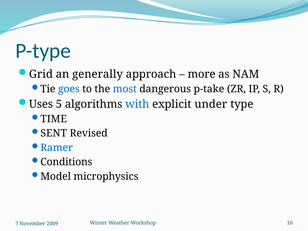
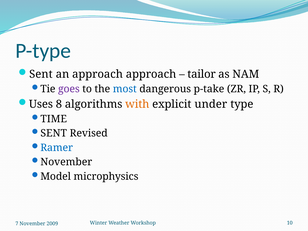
Grid: Grid -> Sent (41, 74)
an generally: generally -> approach (98, 74)
more: more -> tailor (202, 74)
goes colour: blue -> purple (69, 89)
5: 5 -> 8 (59, 104)
with colour: blue -> orange (137, 104)
Conditions: Conditions -> November (66, 162)
